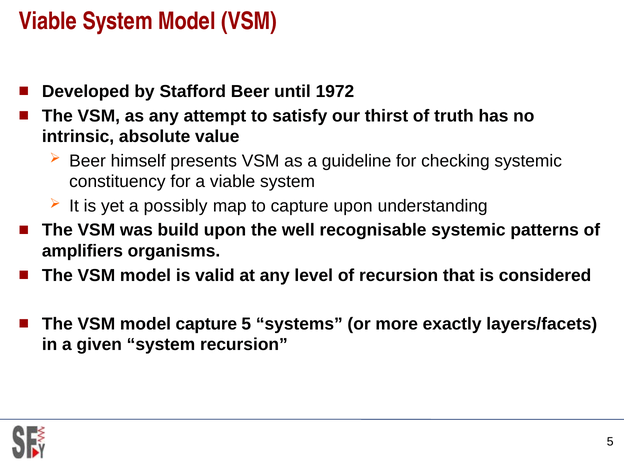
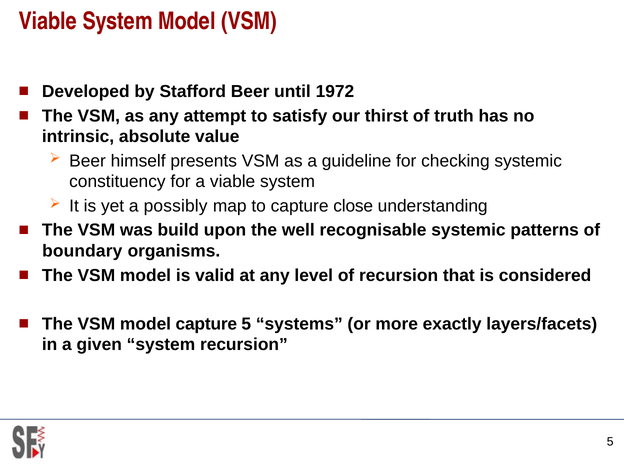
capture upon: upon -> close (353, 206)
amplifiers: amplifiers -> boundary (82, 251)
